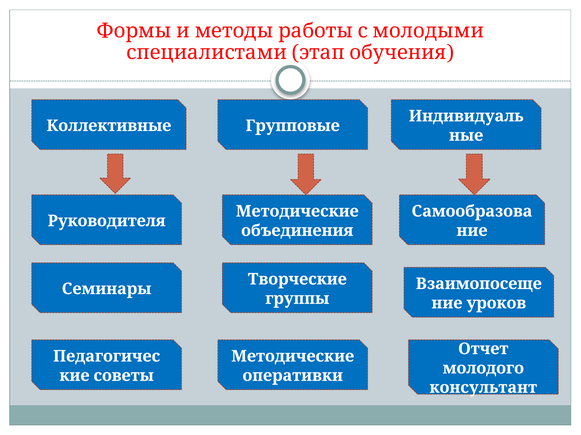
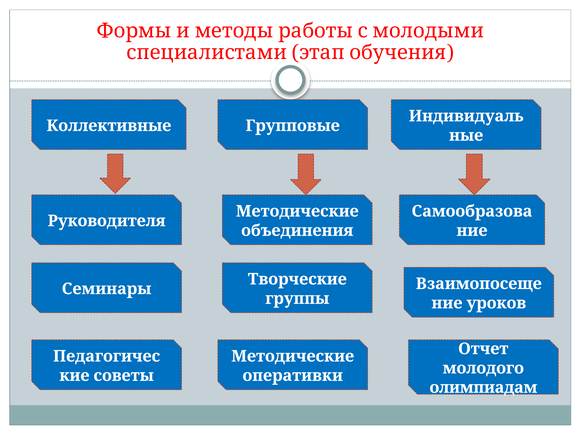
консультант: консультант -> олимпиадам (483, 388)
